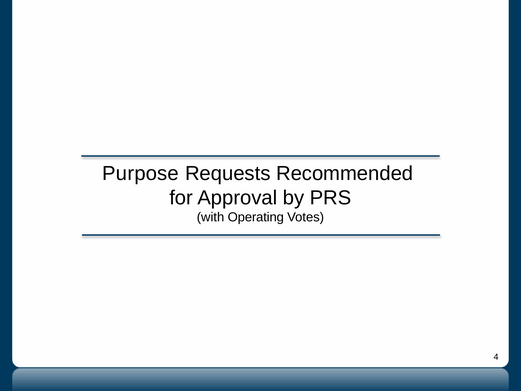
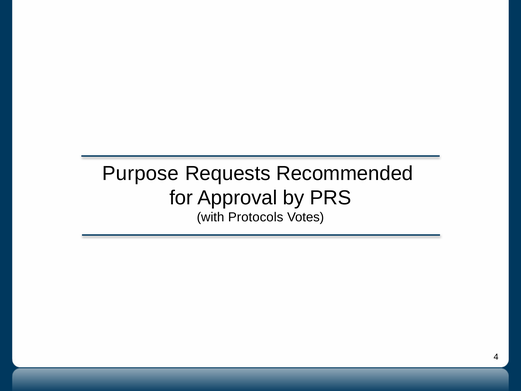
Operating: Operating -> Protocols (256, 217)
